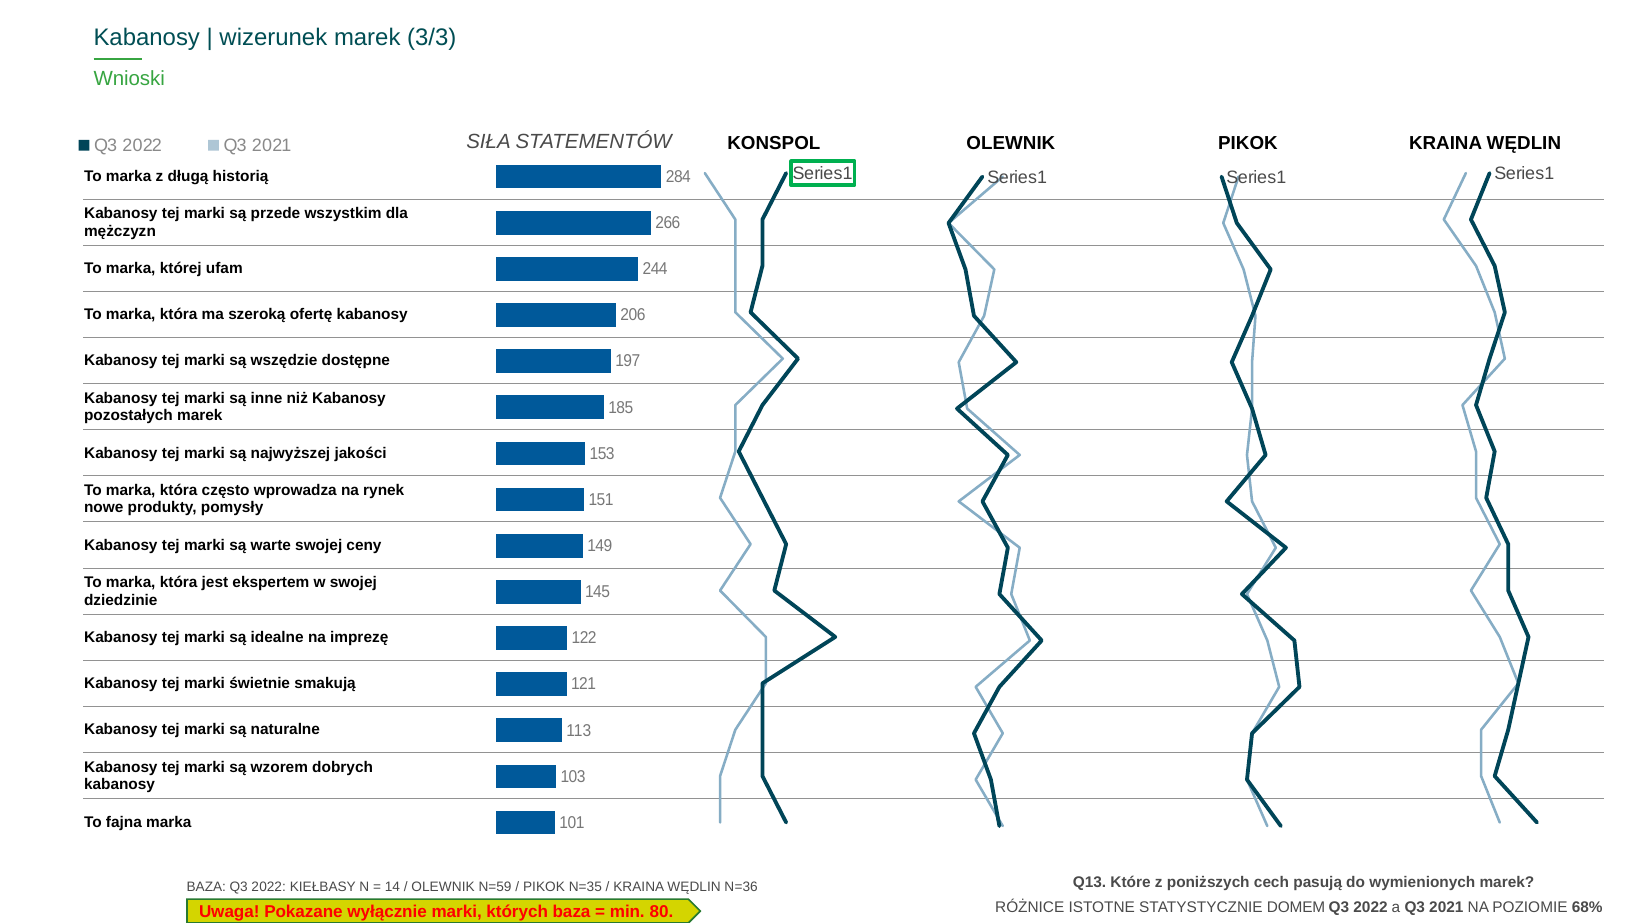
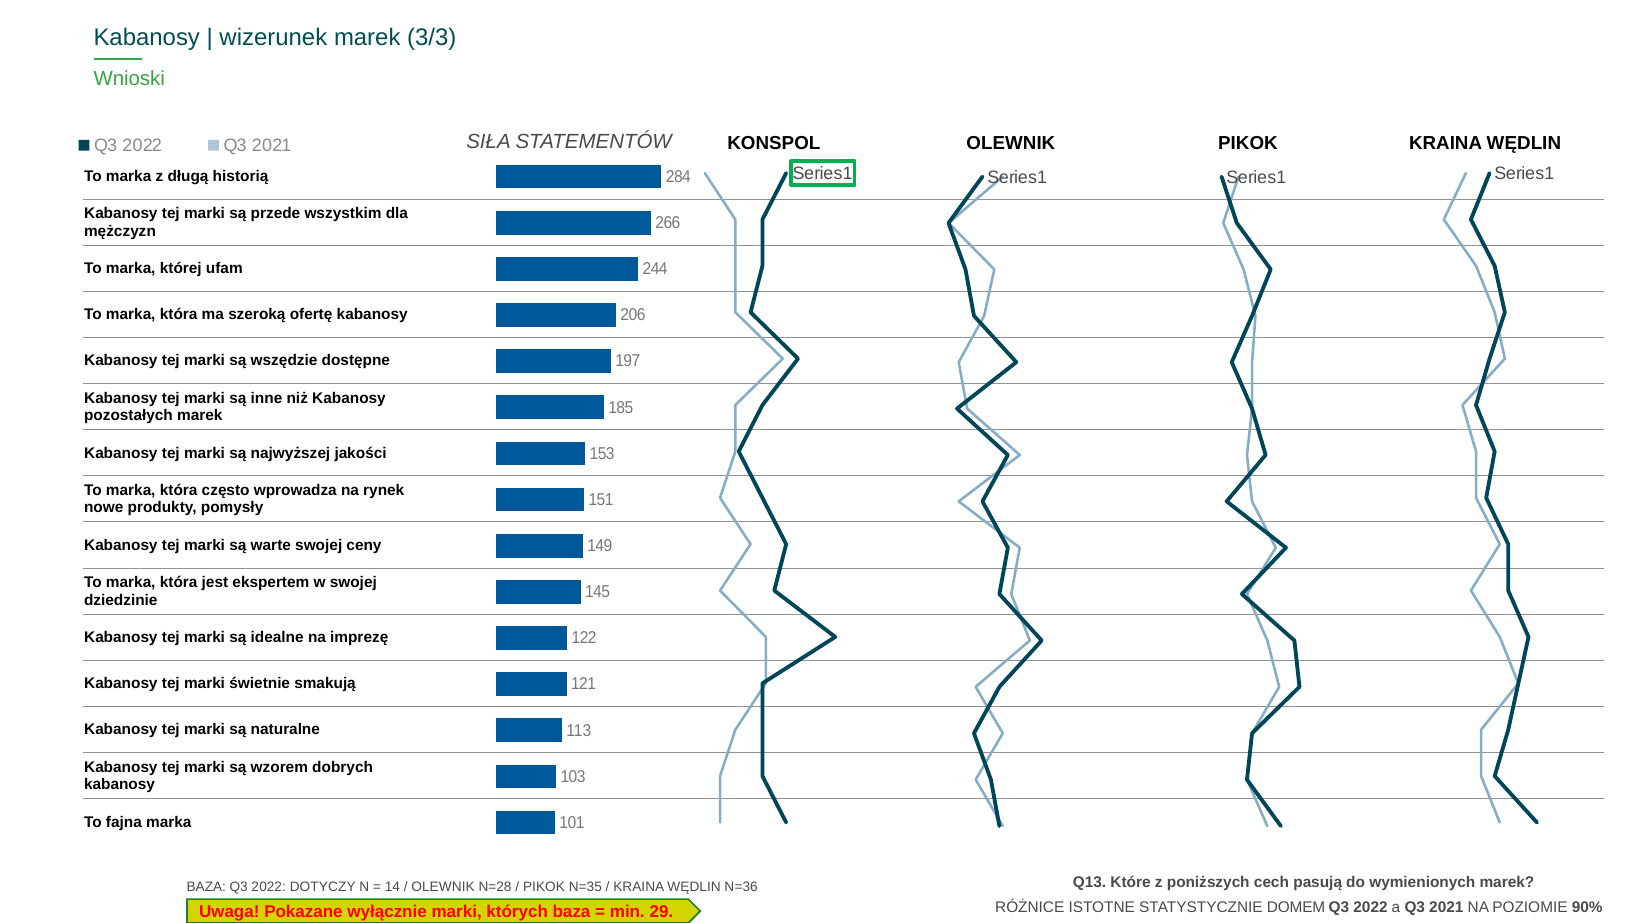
KIEŁBASY: KIEŁBASY -> DOTYCZY (323, 887)
N=59: N=59 -> N=28 (495, 887)
68%: 68% -> 90% (1587, 907)
80: 80 -> 29 (661, 912)
